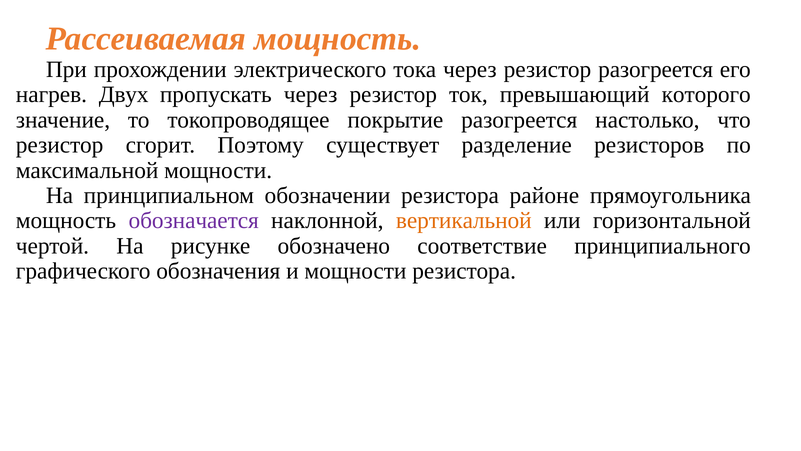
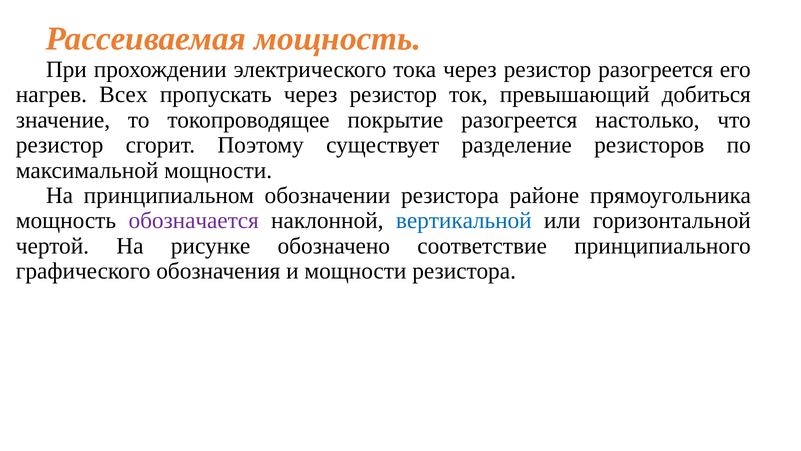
Двух: Двух -> Всех (123, 95)
которого: которого -> добиться (706, 95)
вертикальной colour: orange -> blue (464, 221)
